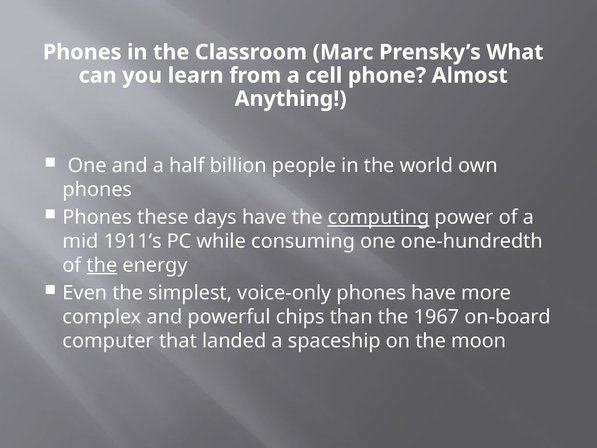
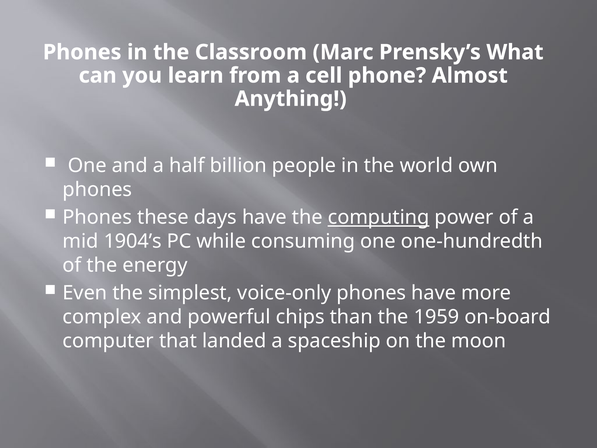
1911’s: 1911’s -> 1904’s (133, 241)
the underline: present -> none (102, 265)
1967: 1967 -> 1959 (436, 317)
